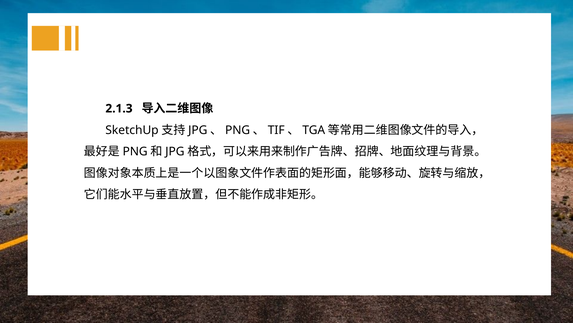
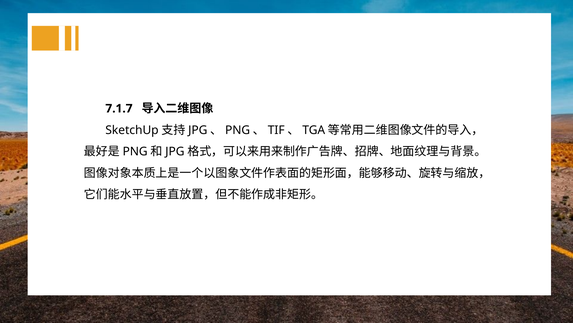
2.1.3: 2.1.3 -> 7.1.7 (119, 108)
